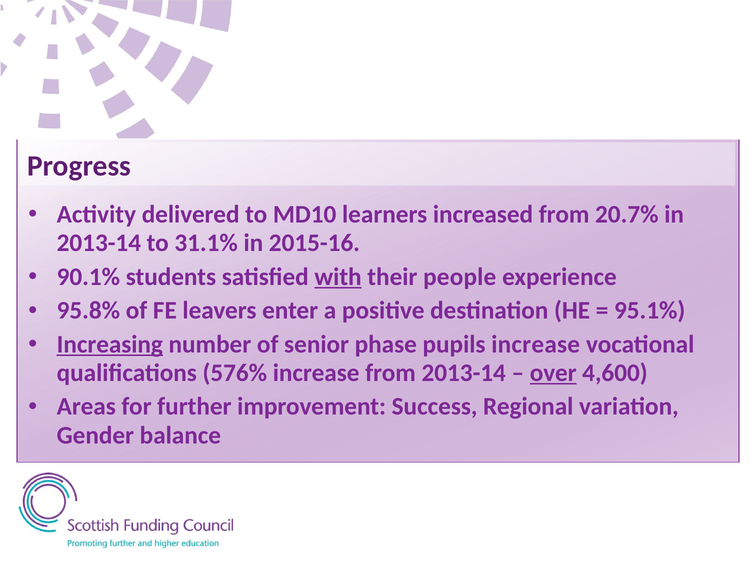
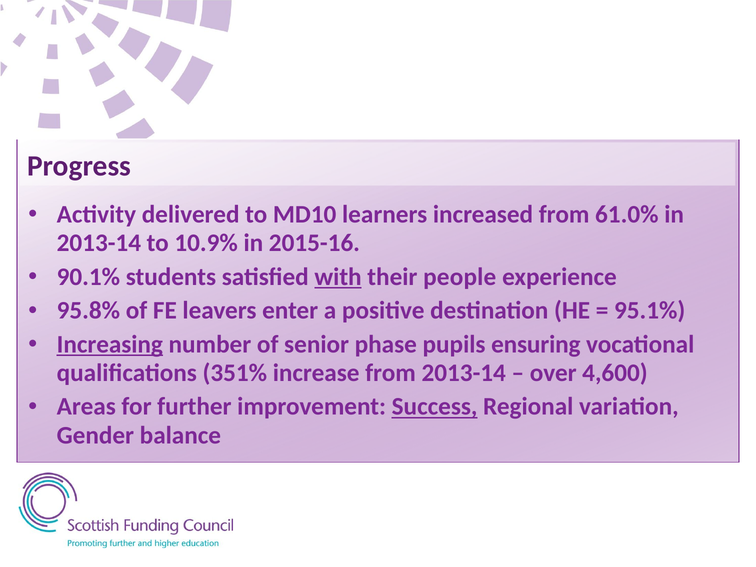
20.7%: 20.7% -> 61.0% (627, 214)
31.1%: 31.1% -> 10.9% (206, 243)
pupils increase: increase -> ensuring (536, 344)
576%: 576% -> 351% (235, 373)
over underline: present -> none (553, 373)
Success underline: none -> present (435, 407)
